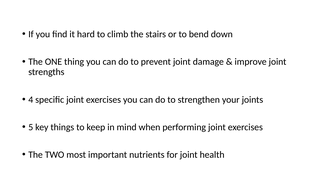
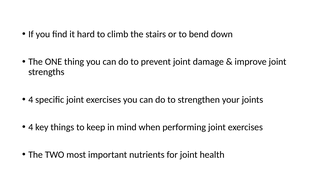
5: 5 -> 4 (31, 127)
